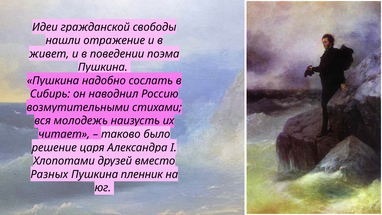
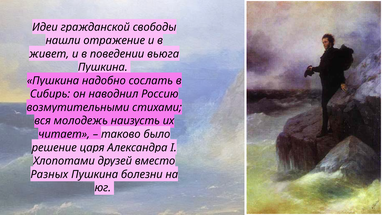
поэма: поэма -> вьюга (163, 54)
пленник: пленник -> болезни (142, 174)
